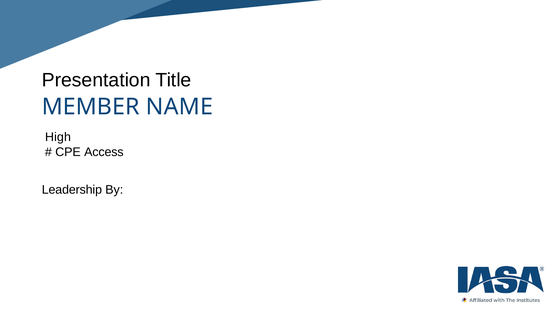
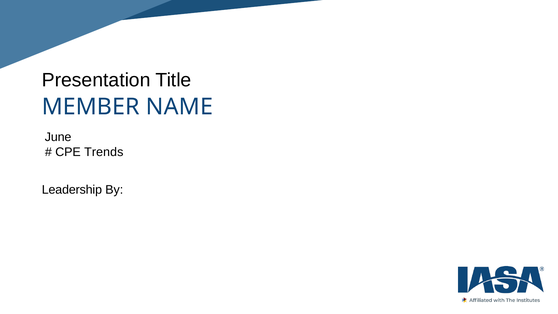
High: High -> June (58, 137)
Access: Access -> Trends (104, 152)
